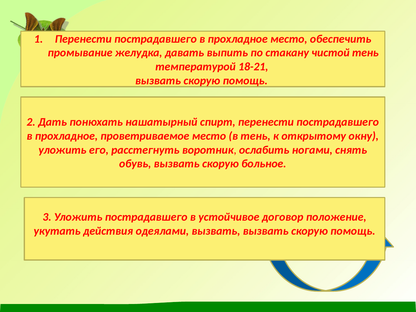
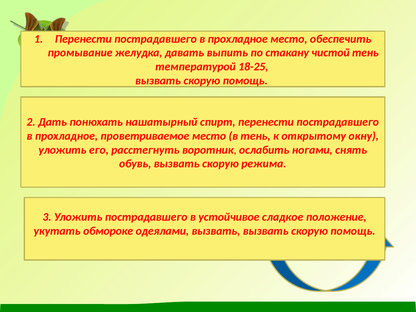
18-21: 18-21 -> 18-25 (253, 67)
больное: больное -> режима (264, 164)
договор: договор -> сладкое (283, 217)
действия: действия -> обмороке (108, 231)
